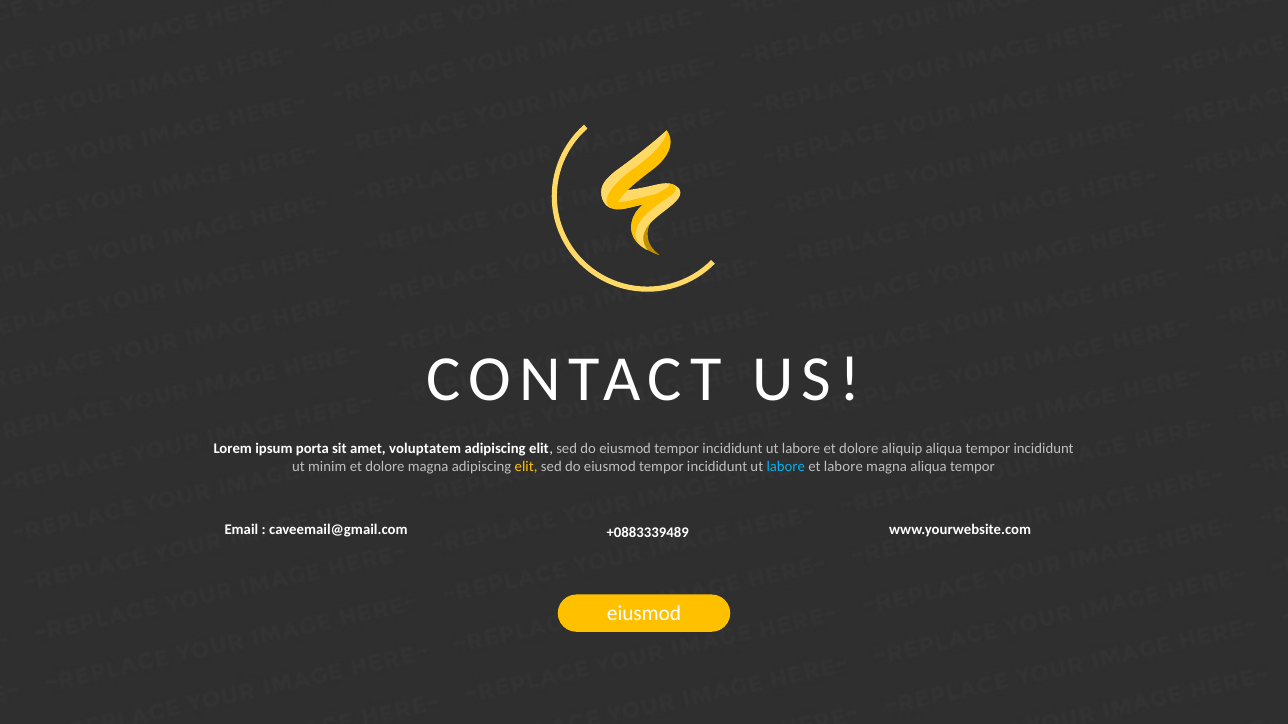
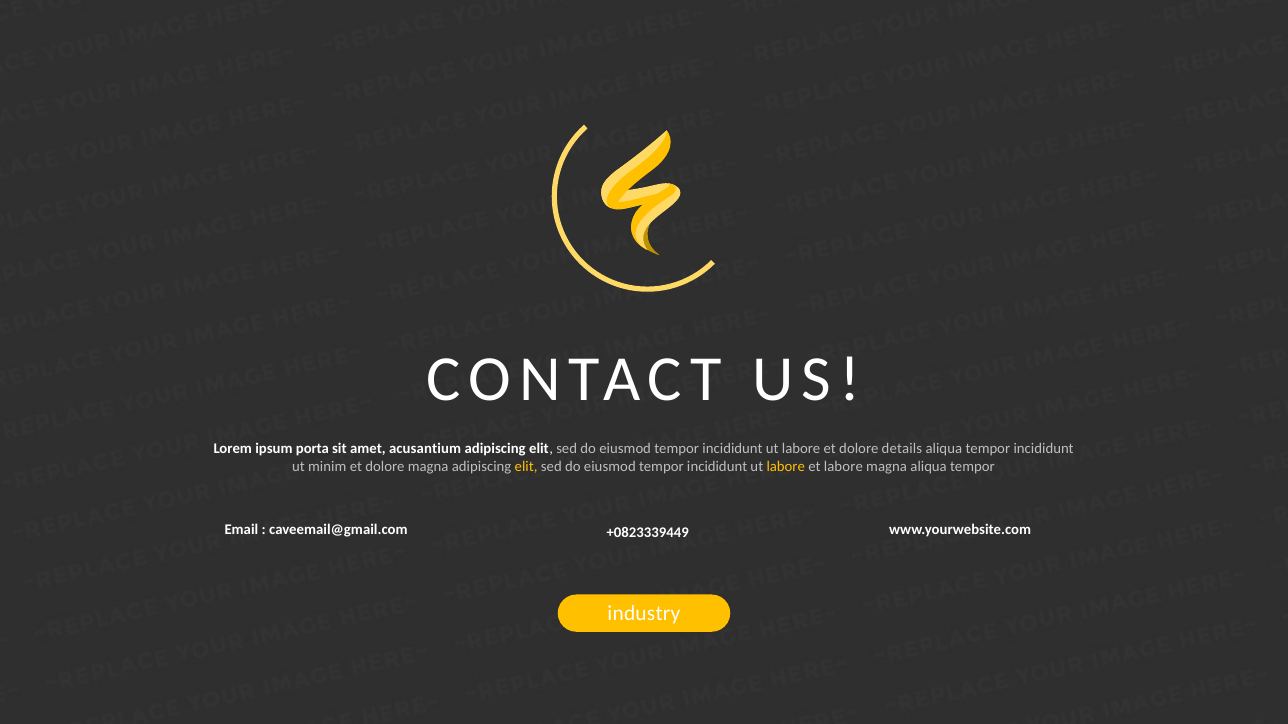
voluptatem: voluptatem -> acusantium (425, 449)
aliquip: aliquip -> details (902, 449)
labore colour: light blue -> yellow (786, 467)
+0883339489: +0883339489 -> +0823339449 (648, 533)
eiusmod: eiusmod -> industry (644, 614)
